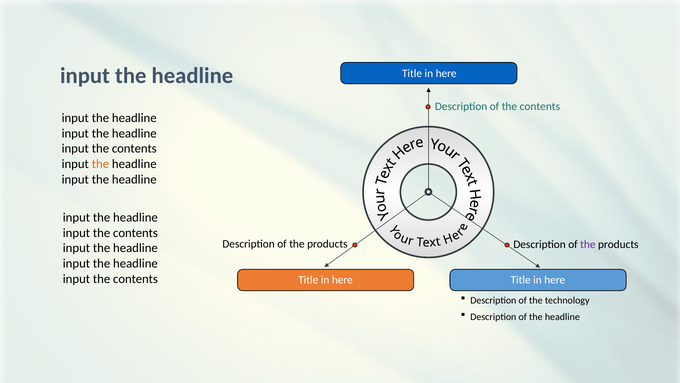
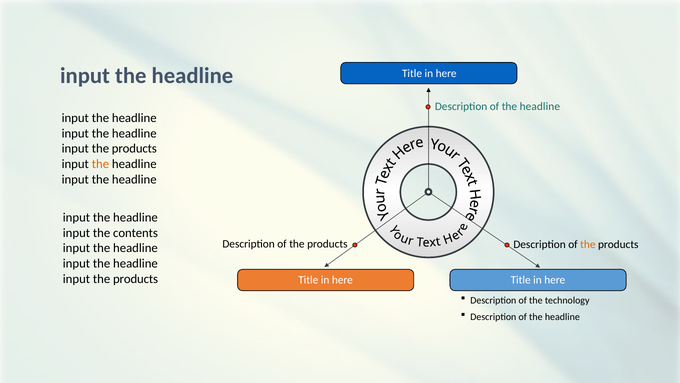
contents: contents -> headline (540, 106)
contents: contents -> products (134, 149)
the colour: purple -> orange (588, 244)
contents: contents -> products (136, 279)
